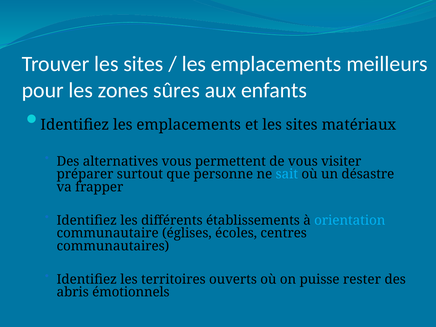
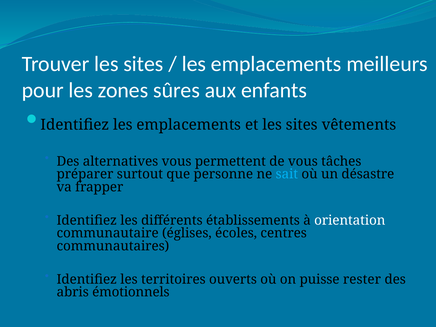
matériaux: matériaux -> vêtements (359, 125)
visiter: visiter -> tâches (341, 161)
orientation colour: light blue -> white (350, 220)
